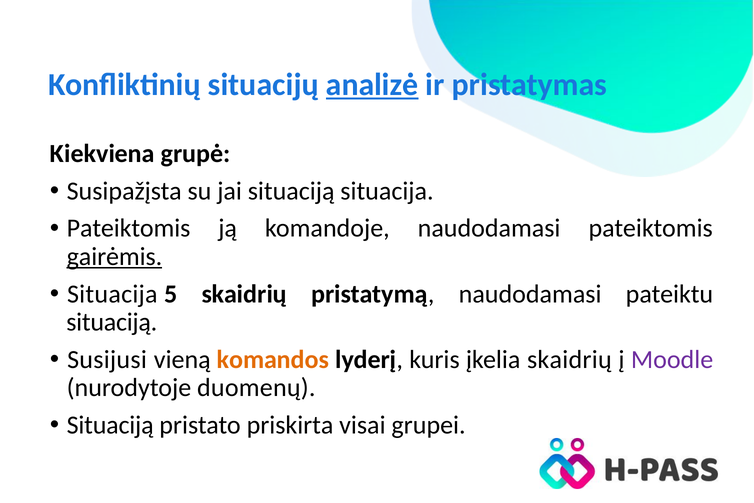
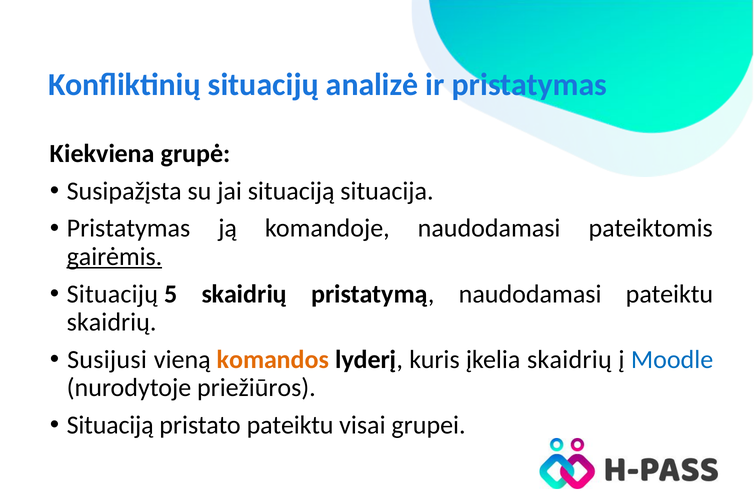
analizė underline: present -> none (372, 85)
Pateiktomis: Pateiktomis -> Pristatymas (128, 228)
Situacija: Situacija -> Situacijų (112, 294)
situaciją: situaciją -> skaidrių (112, 322)
Moodle colour: purple -> blue (672, 359)
duomenų: duomenų -> priežiūros (256, 388)
pristato priskirta: priskirta -> pateiktu (290, 425)
